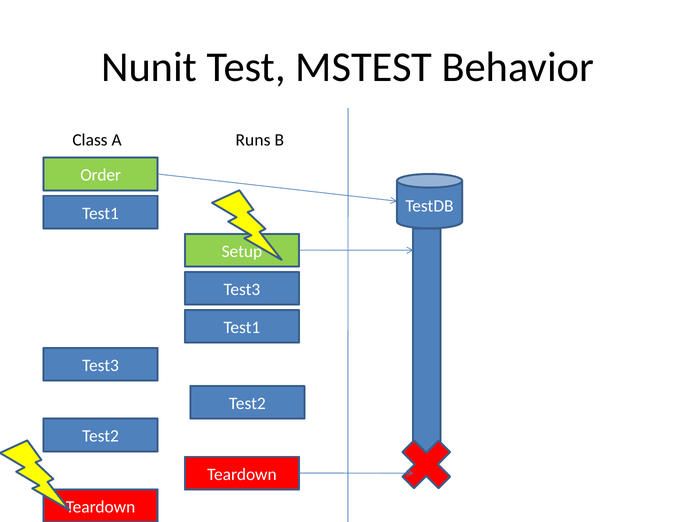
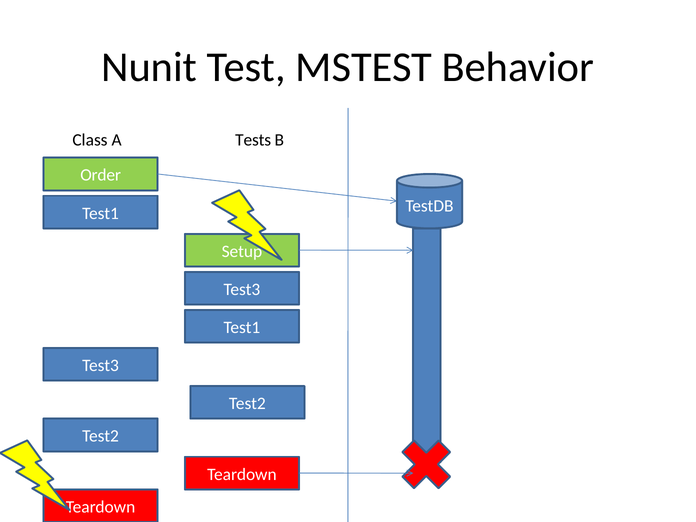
Runs: Runs -> Tests (253, 140)
